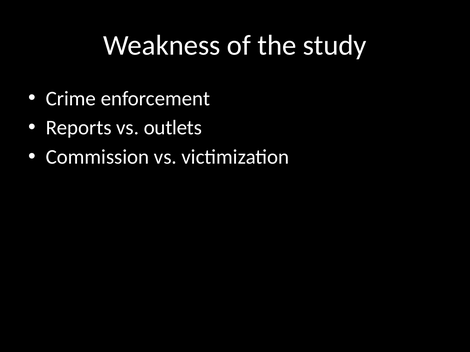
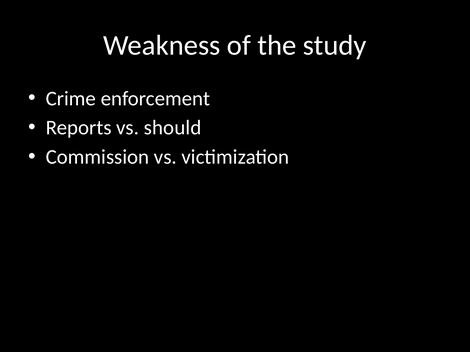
outlets: outlets -> should (173, 128)
